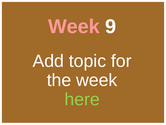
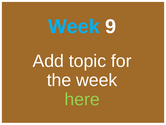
Week colour: pink -> light blue (74, 26)
